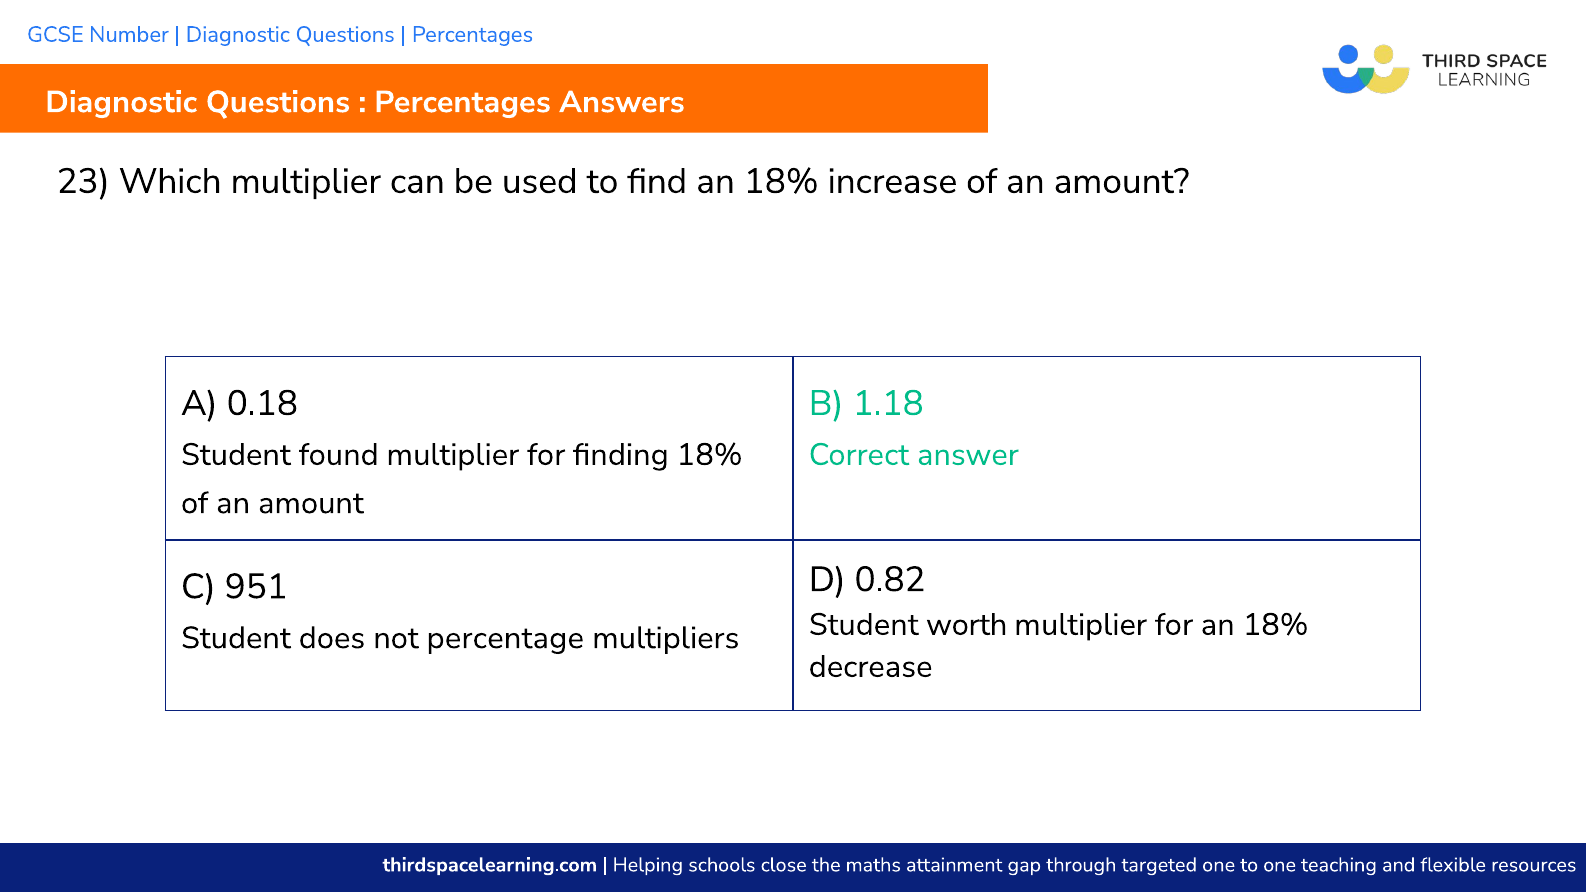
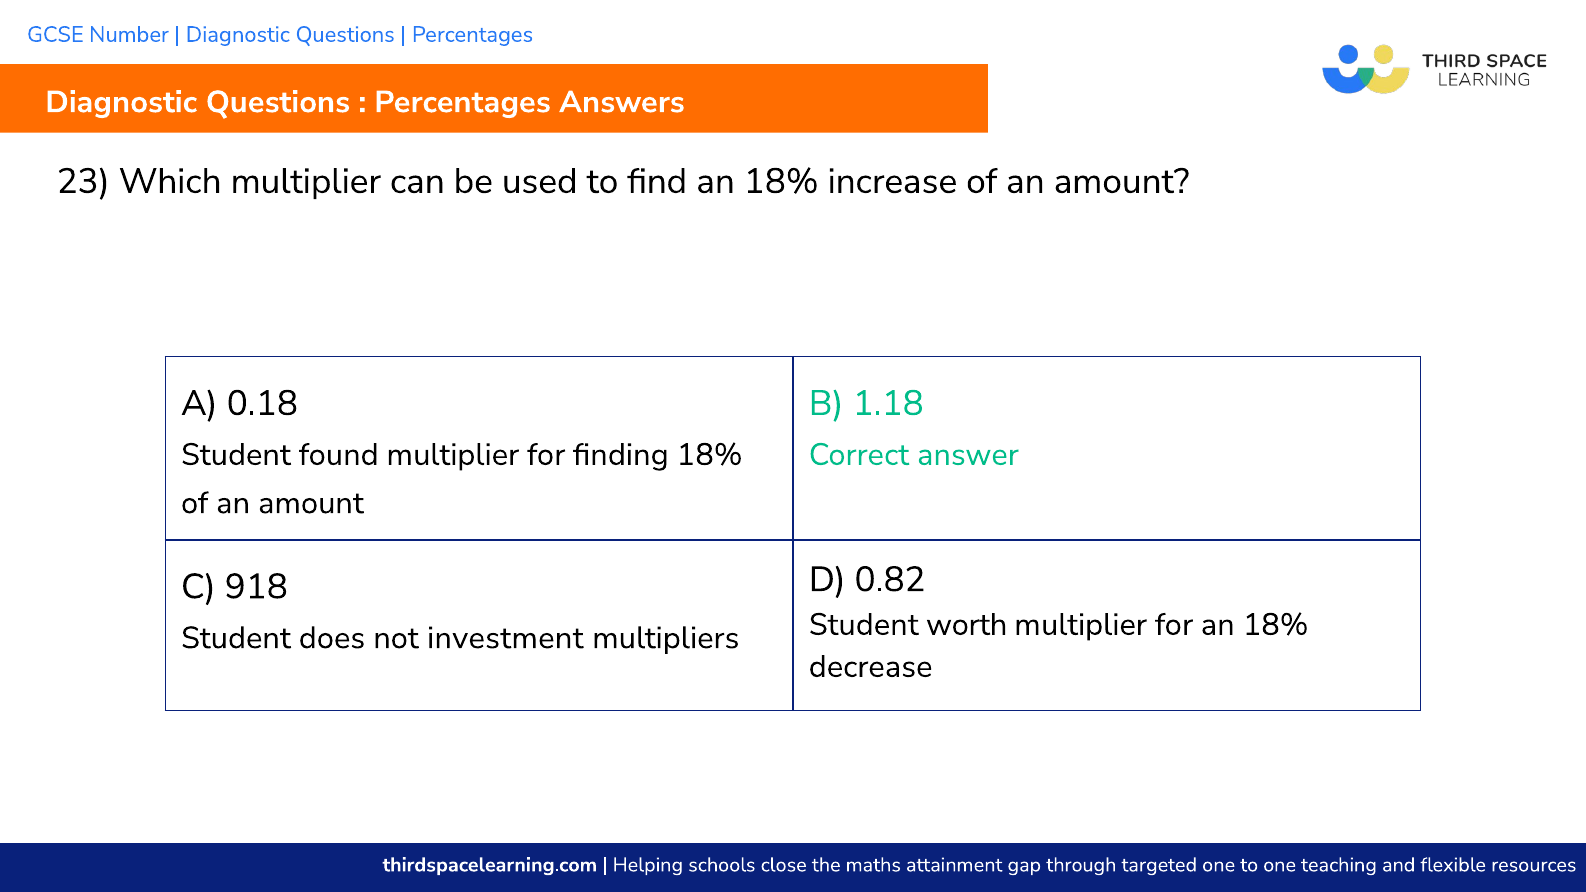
951: 951 -> 918 (256, 587)
percentage: percentage -> investment (505, 638)
